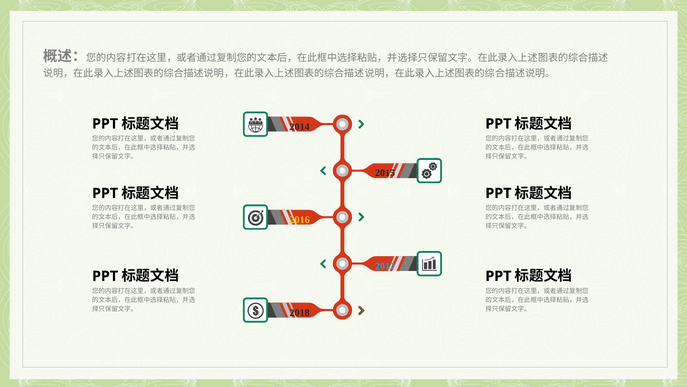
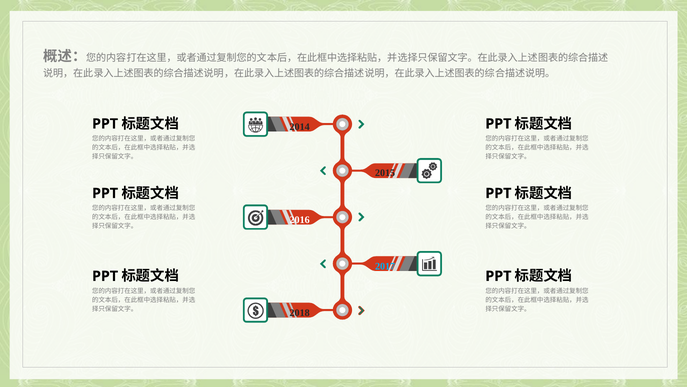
2016 colour: yellow -> white (300, 220)
